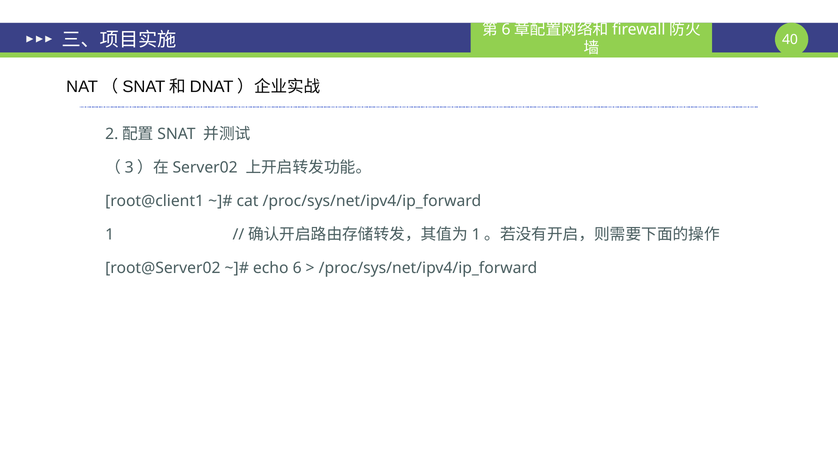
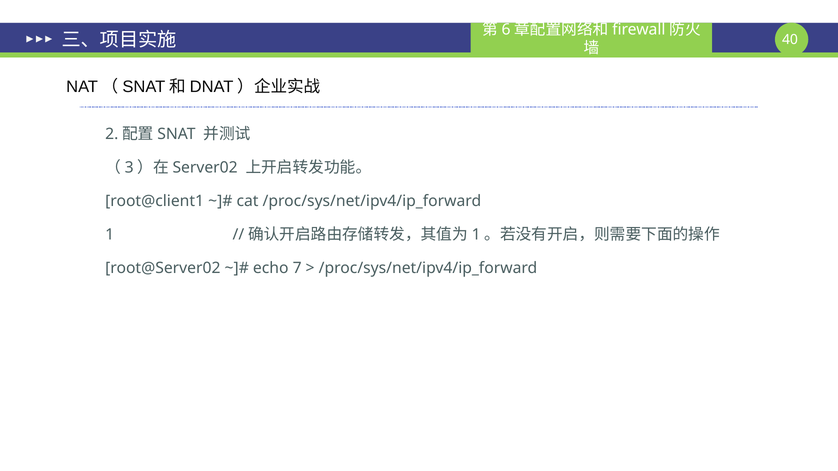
6: 6 -> 7 (297, 268)
